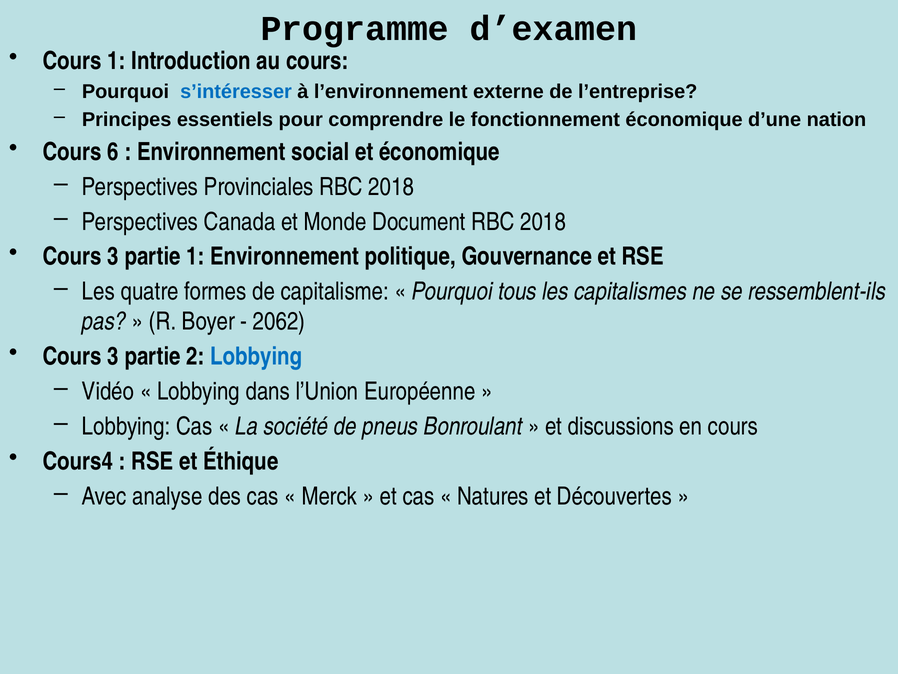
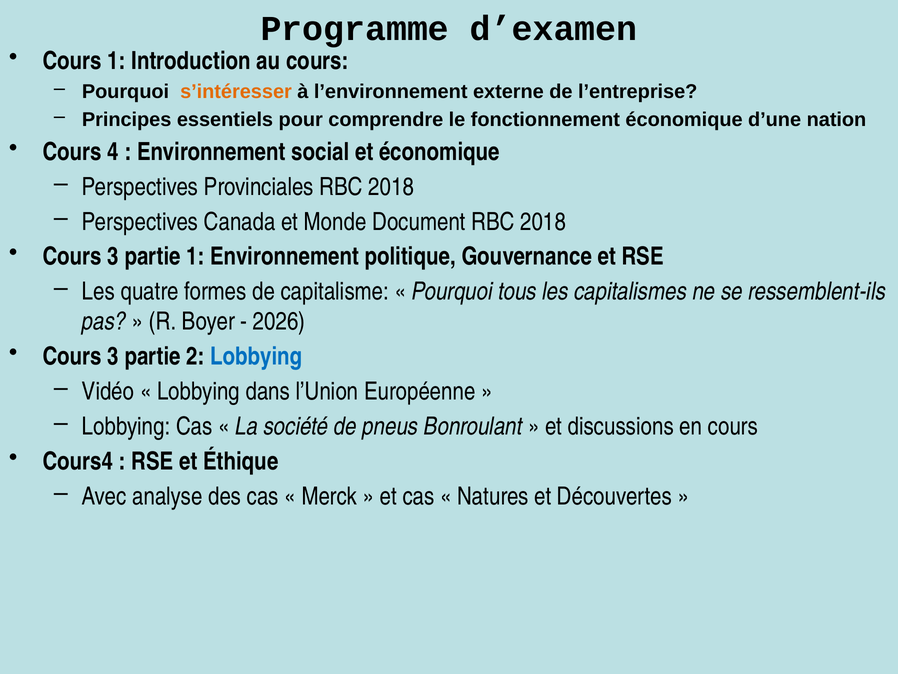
s’intéresser colour: blue -> orange (236, 92)
6: 6 -> 4 (113, 152)
2062: 2062 -> 2026 (279, 321)
